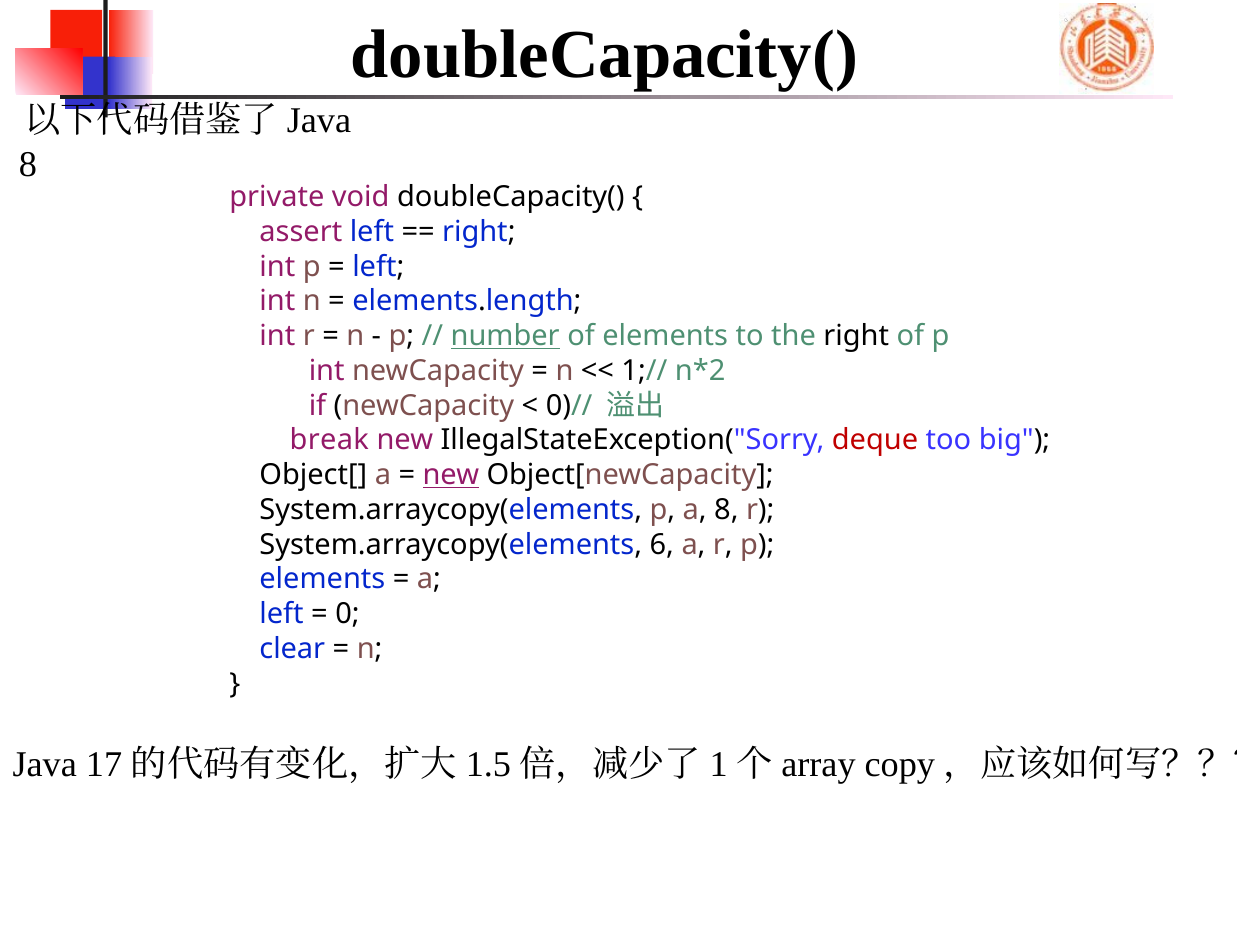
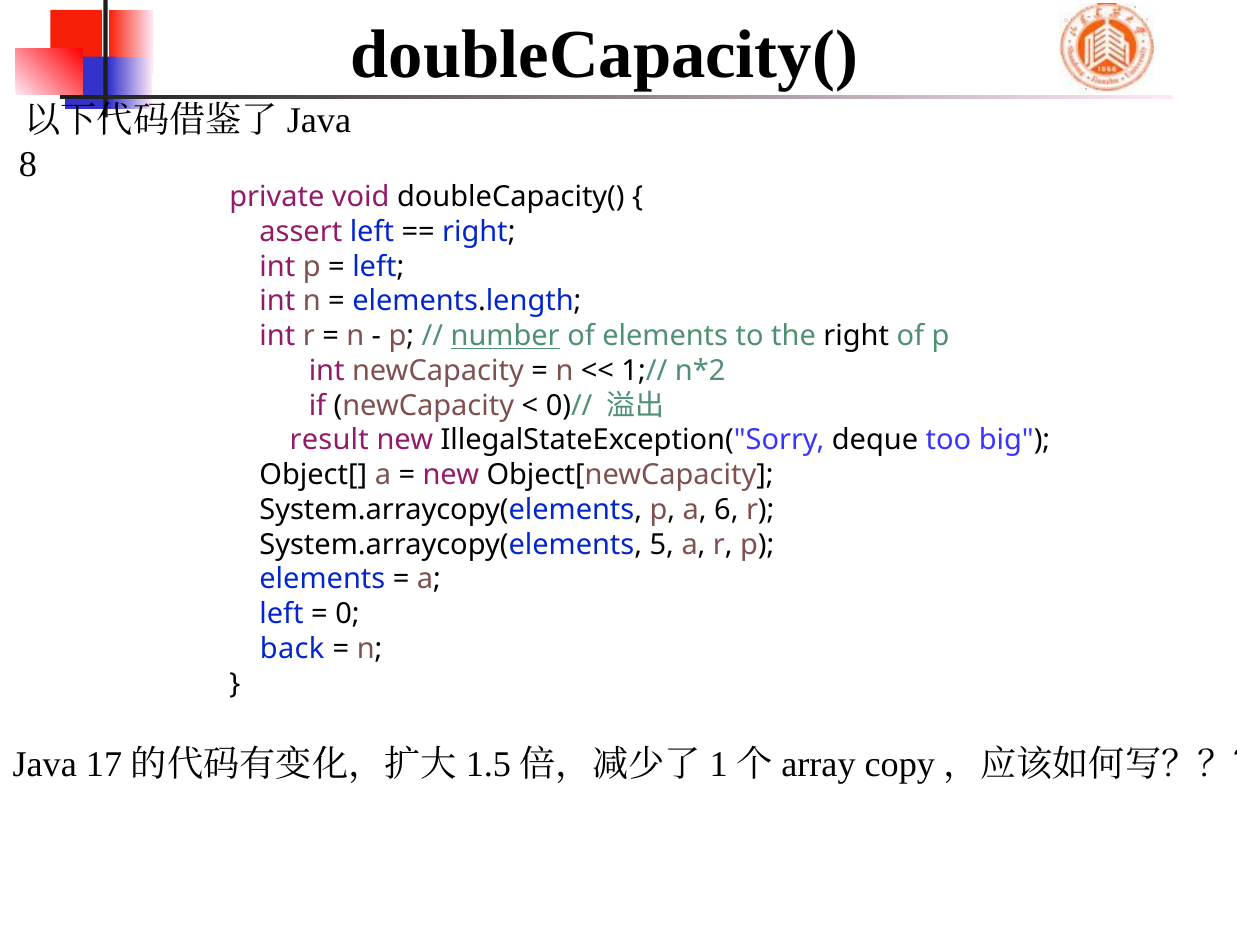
break: break -> result (329, 441)
deque colour: red -> black (875, 441)
new underline: present -> none (451, 475)
a 8: 8 -> 6 (726, 510)
6: 6 -> 5 (662, 545)
clear: clear -> back (292, 649)
